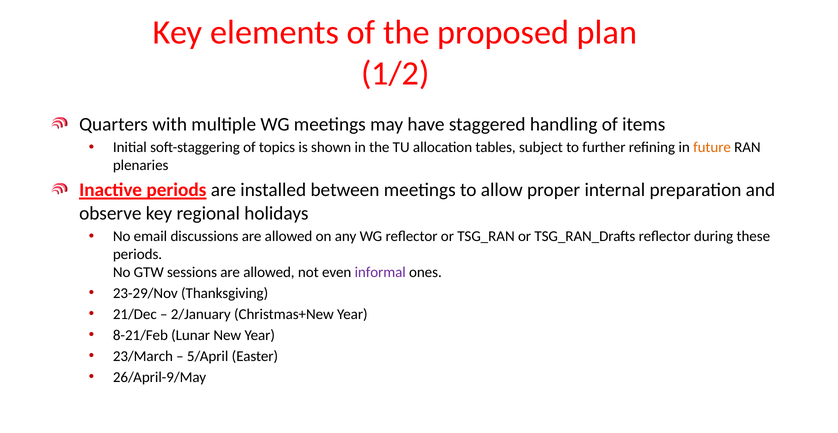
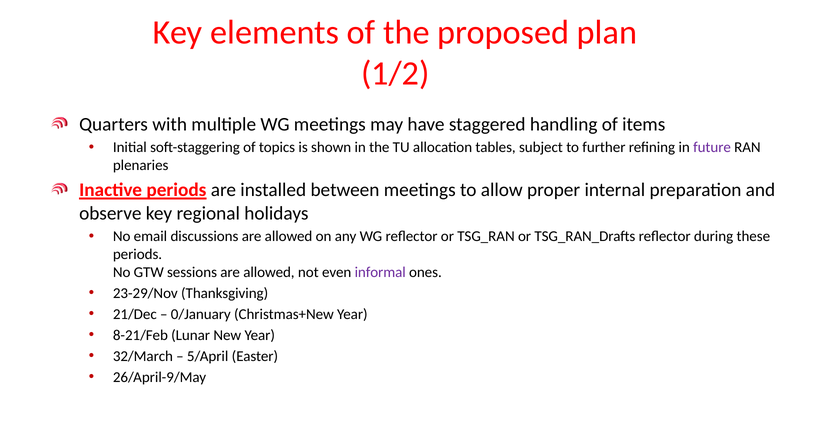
future colour: orange -> purple (712, 148)
2/January: 2/January -> 0/January (201, 315)
23/March: 23/March -> 32/March (143, 357)
